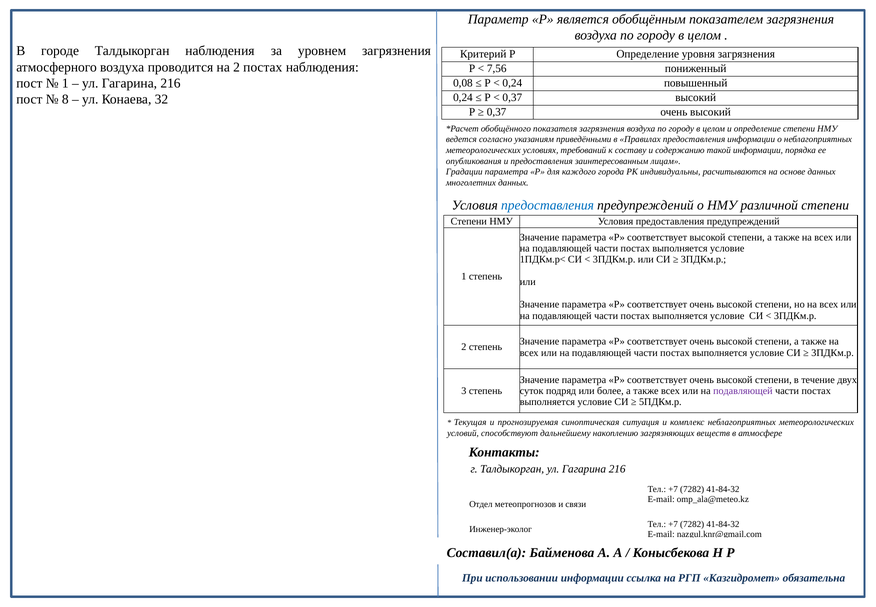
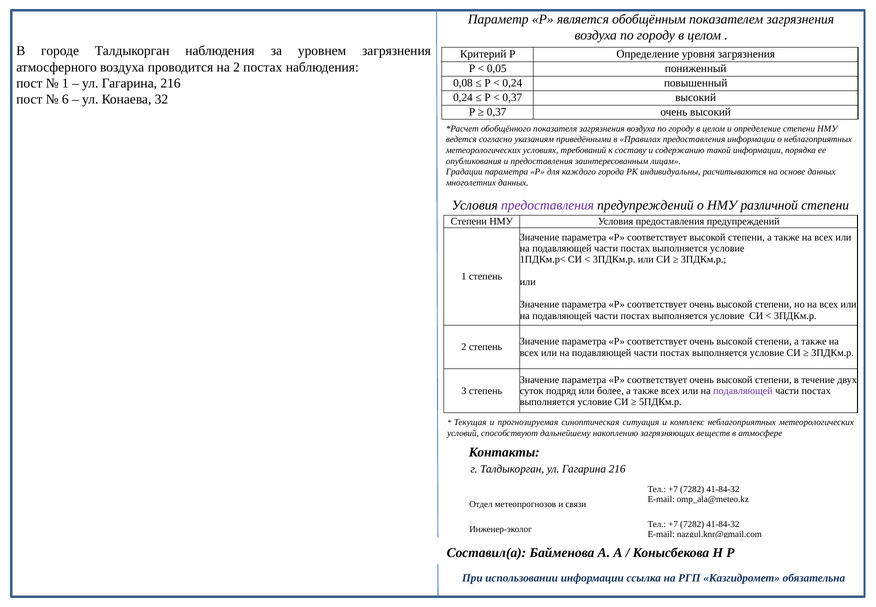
7,56: 7,56 -> 0,05 (497, 69)
8: 8 -> 6 (65, 99)
предоставления colour: blue -> purple (548, 205)
